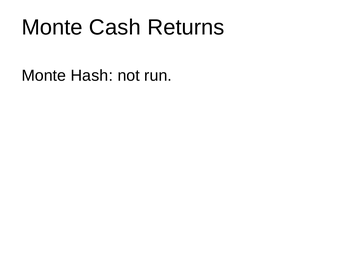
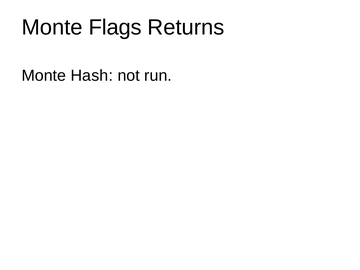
Cash: Cash -> Flags (115, 27)
